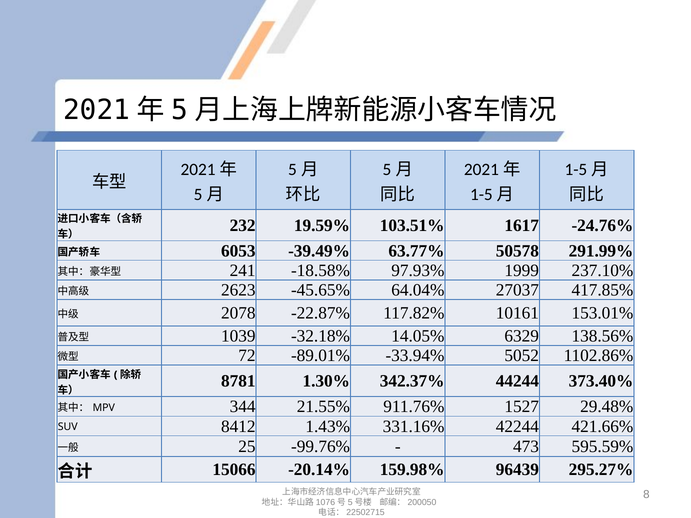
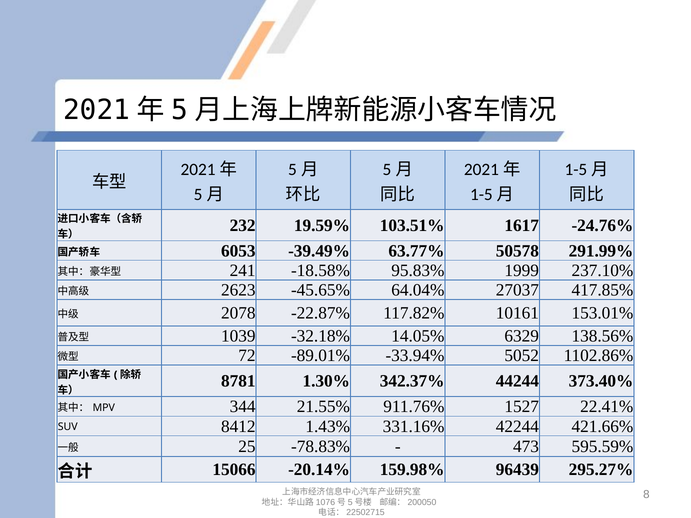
97.93%: 97.93% -> 95.83% (418, 271)
29.48%: 29.48% -> 22.41% (607, 407)
-99.76%: -99.76% -> -78.83% (321, 447)
